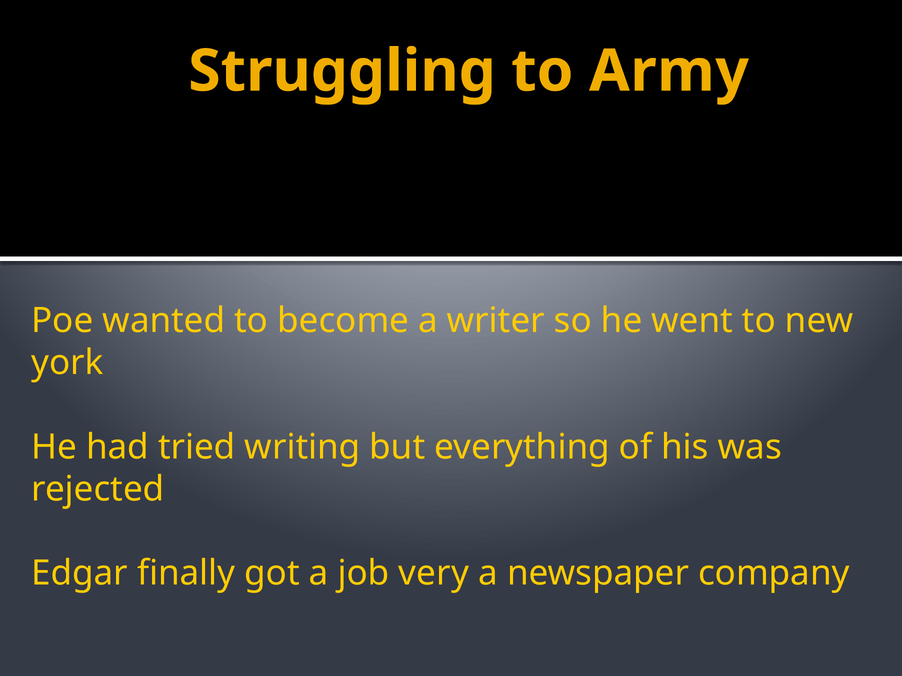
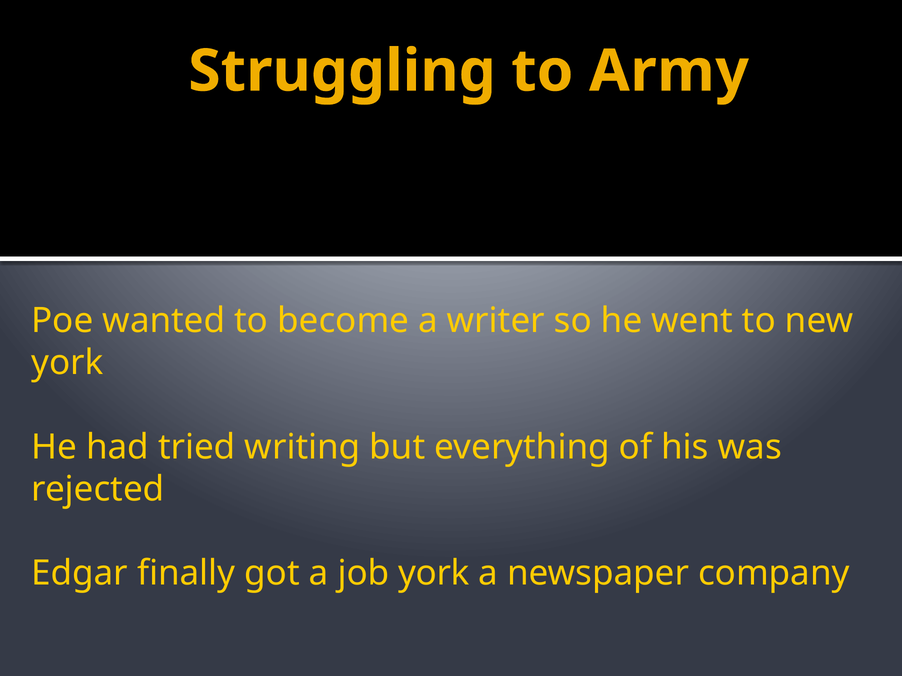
job very: very -> york (434, 574)
